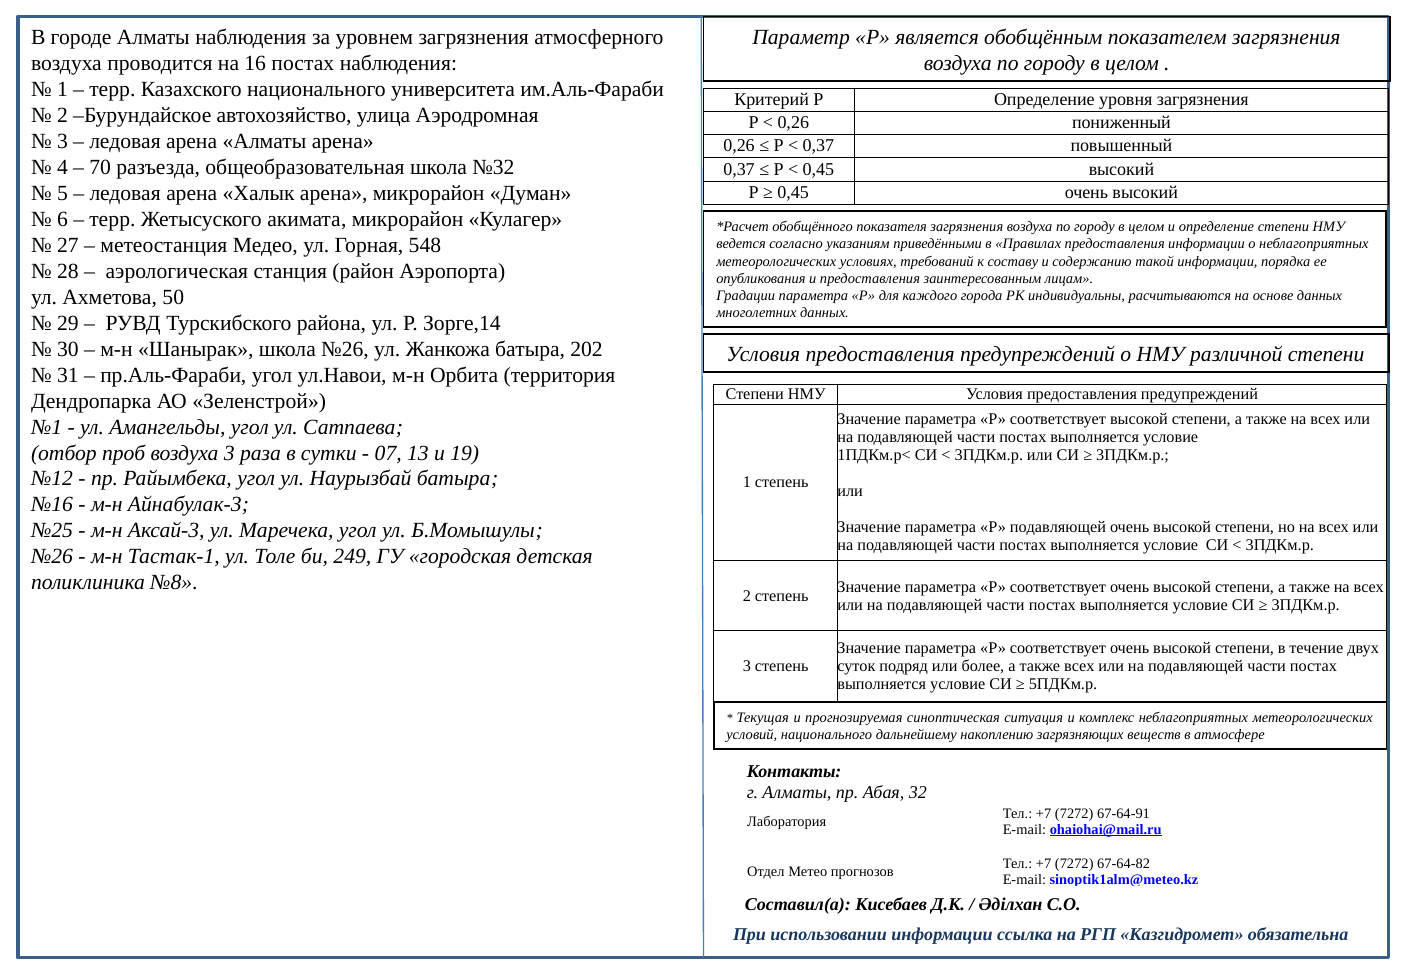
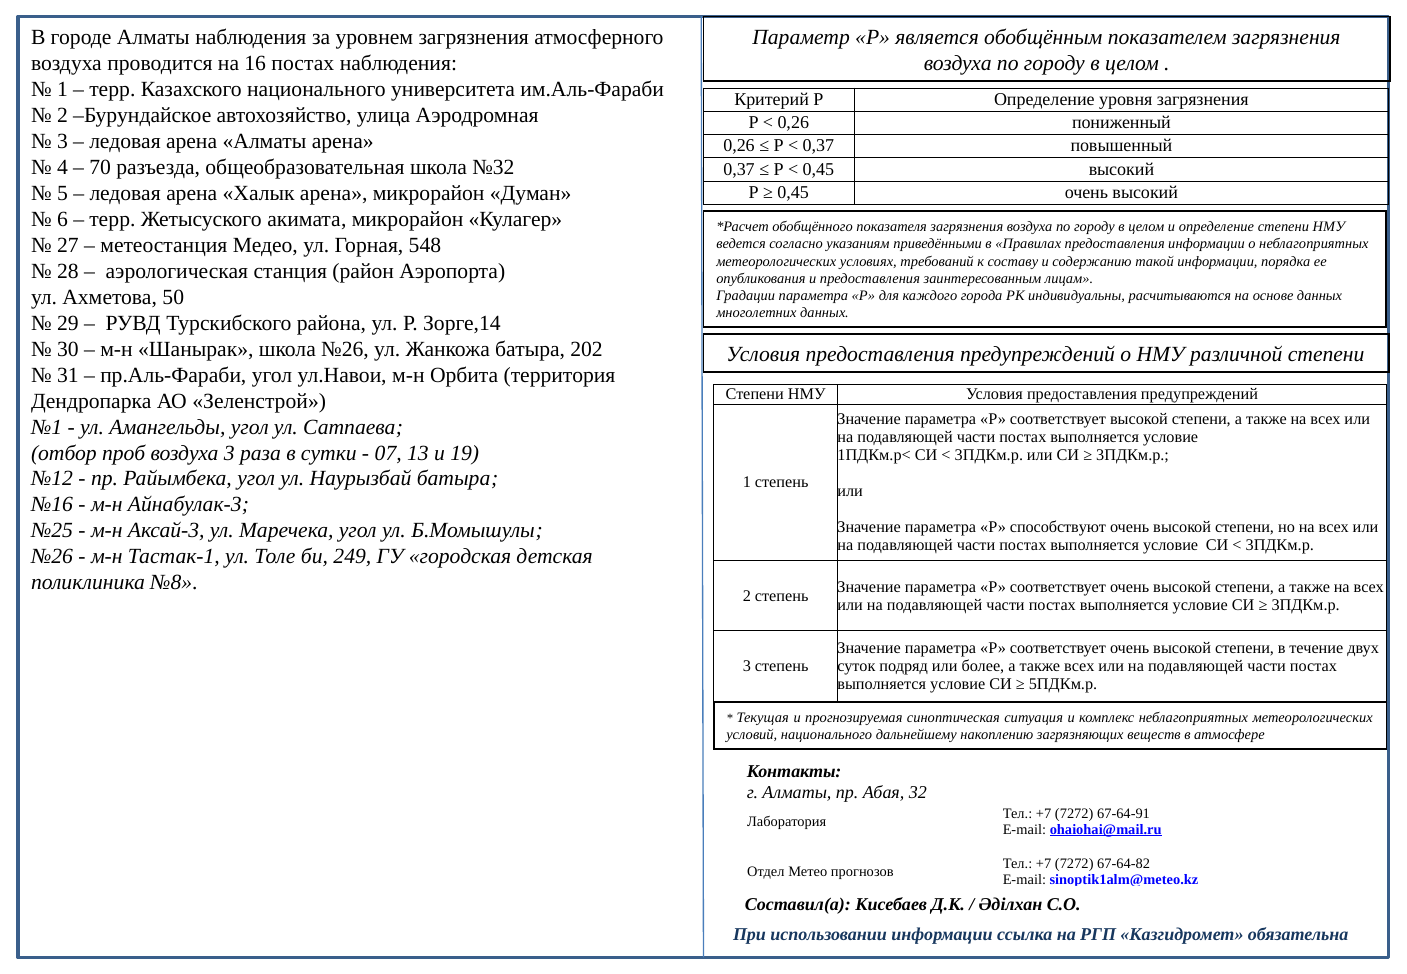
Р подавляющей: подавляющей -> способствуют (1058, 528)
